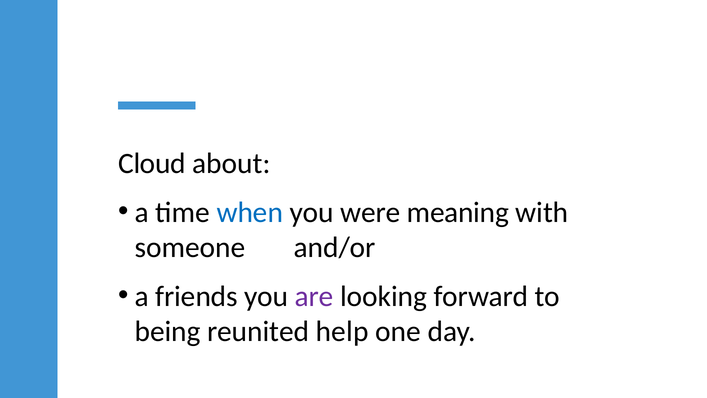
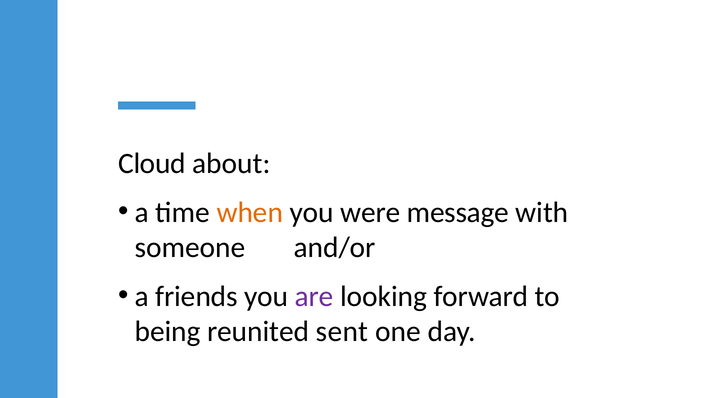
when colour: blue -> orange (250, 212)
meaning: meaning -> message (458, 212)
help: help -> sent (342, 331)
